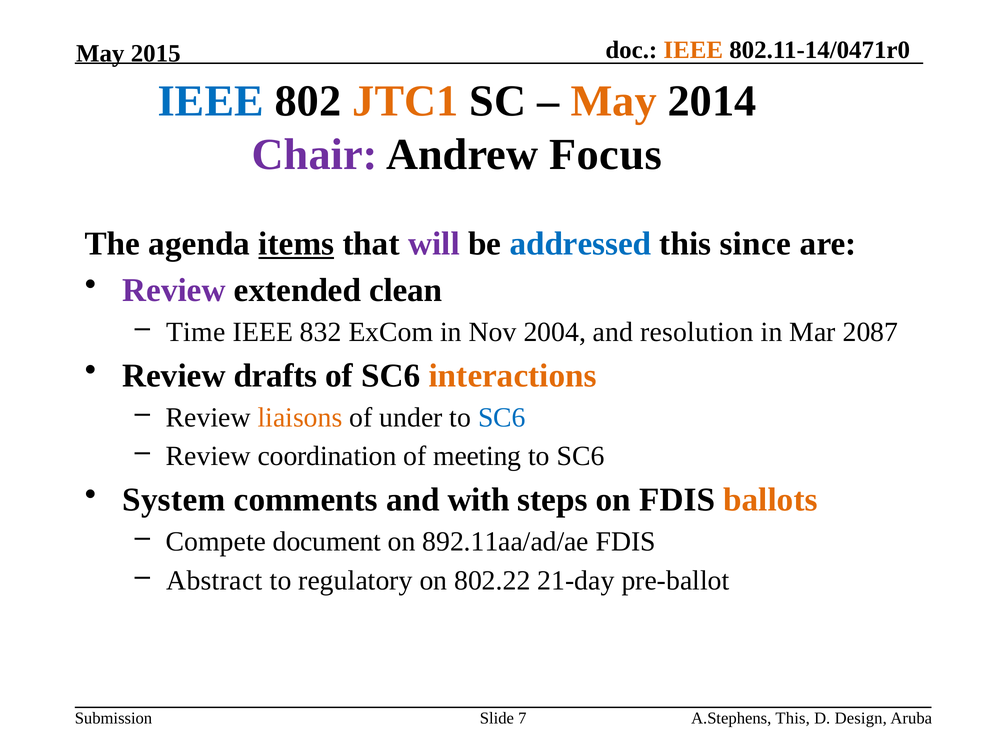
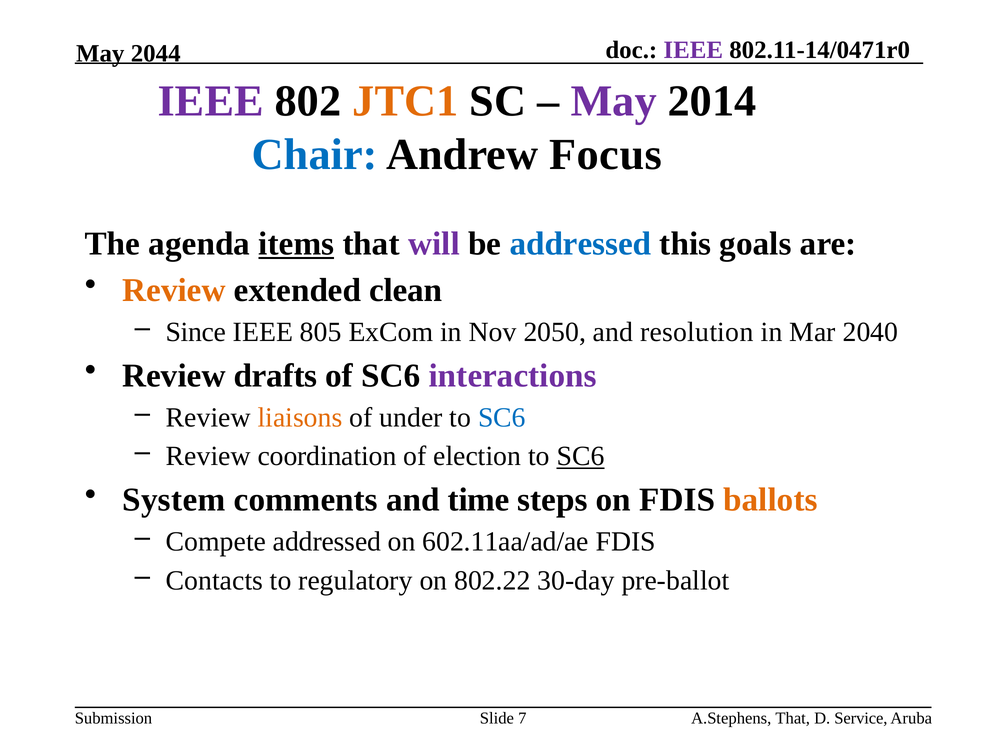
IEEE colour: orange -> purple (693, 50)
2015: 2015 -> 2044 (156, 53)
IEEE colour: blue -> purple (211, 101)
May colour: orange -> purple (614, 101)
Chair colour: purple -> blue (315, 154)
since: since -> goals (755, 244)
Review colour: purple -> orange (174, 290)
Time: Time -> Since (196, 332)
832: 832 -> 805 (321, 332)
2004: 2004 -> 2050 (555, 332)
2087: 2087 -> 2040 (870, 332)
interactions colour: orange -> purple (513, 375)
meeting: meeting -> election (477, 456)
SC6 underline: none -> present (581, 456)
with: with -> time (479, 500)
Compete document: document -> addressed (327, 541)
892.11aa/ad/ae: 892.11aa/ad/ae -> 602.11aa/ad/ae (506, 541)
Abstract: Abstract -> Contacts (215, 580)
21-day: 21-day -> 30-day (576, 580)
A.Stephens This: This -> That (793, 718)
Design: Design -> Service (861, 718)
